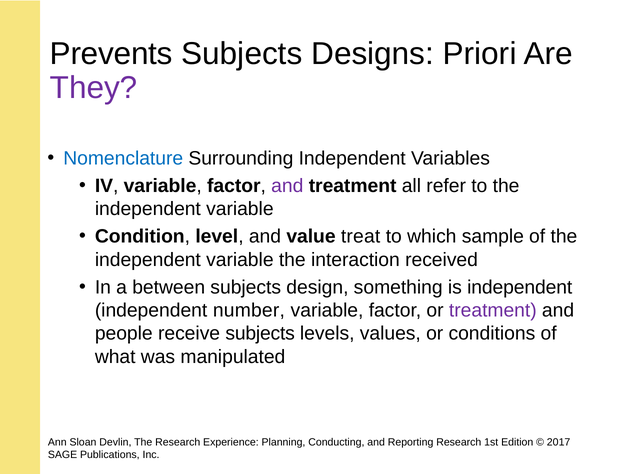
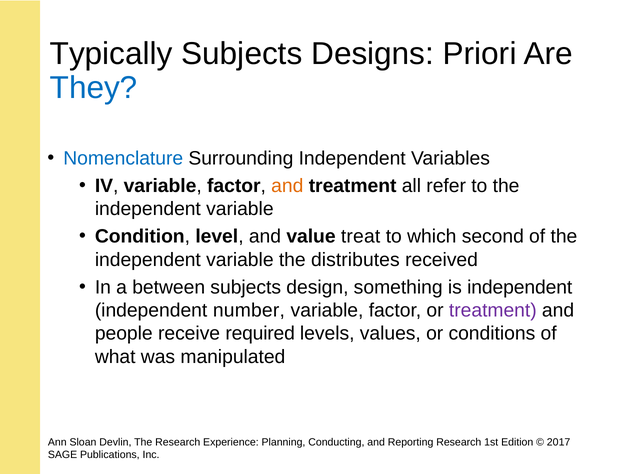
Prevents: Prevents -> Typically (111, 54)
They colour: purple -> blue (94, 88)
and colour: purple -> orange (287, 186)
sample: sample -> second (493, 237)
interaction: interaction -> distributes (355, 260)
receive subjects: subjects -> required (260, 333)
